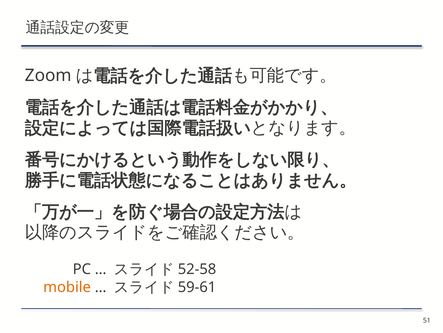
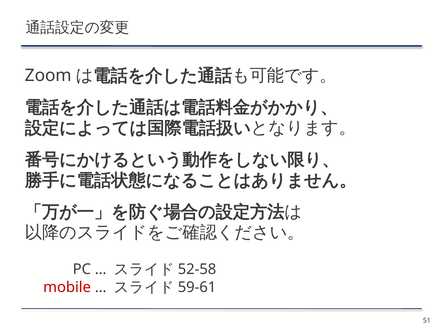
mobile colour: orange -> red (67, 287)
